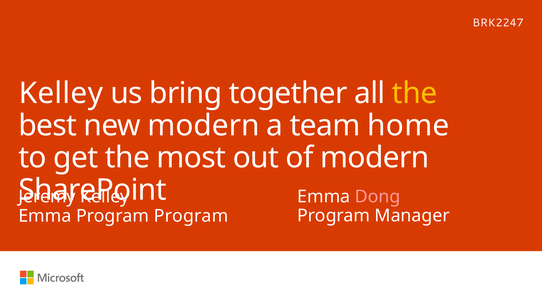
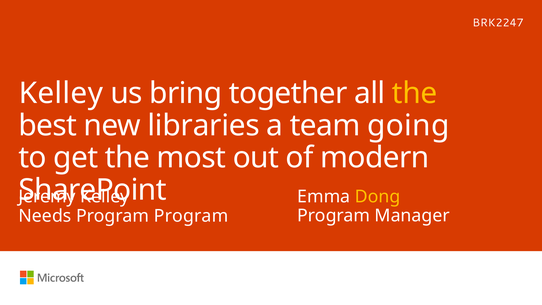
new modern: modern -> libraries (204, 125)
home: home -> going (408, 125)
Dong colour: pink -> yellow (378, 197)
Emma: Emma -> Needs (45, 216)
